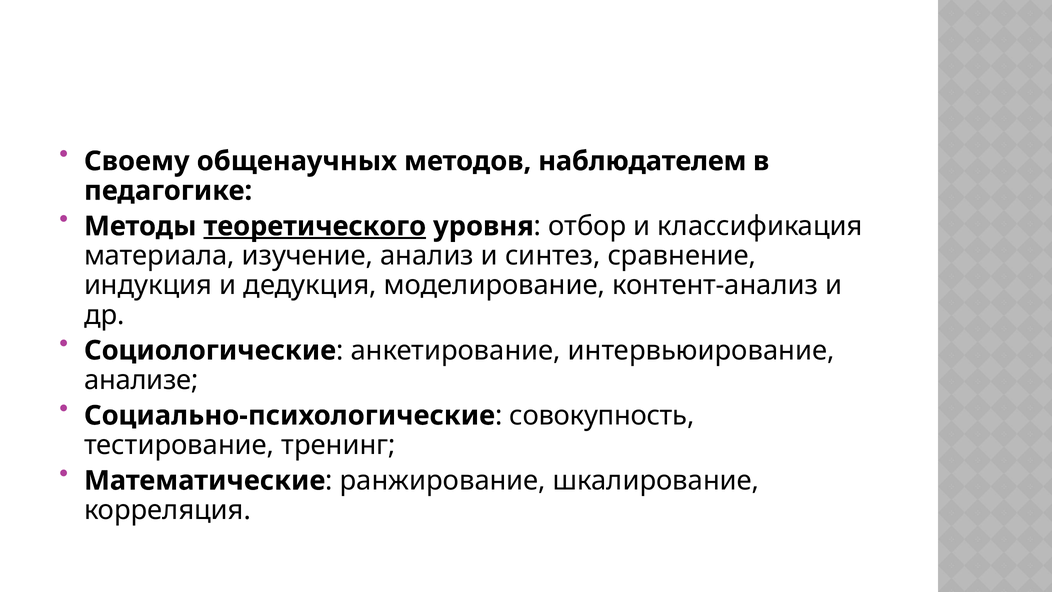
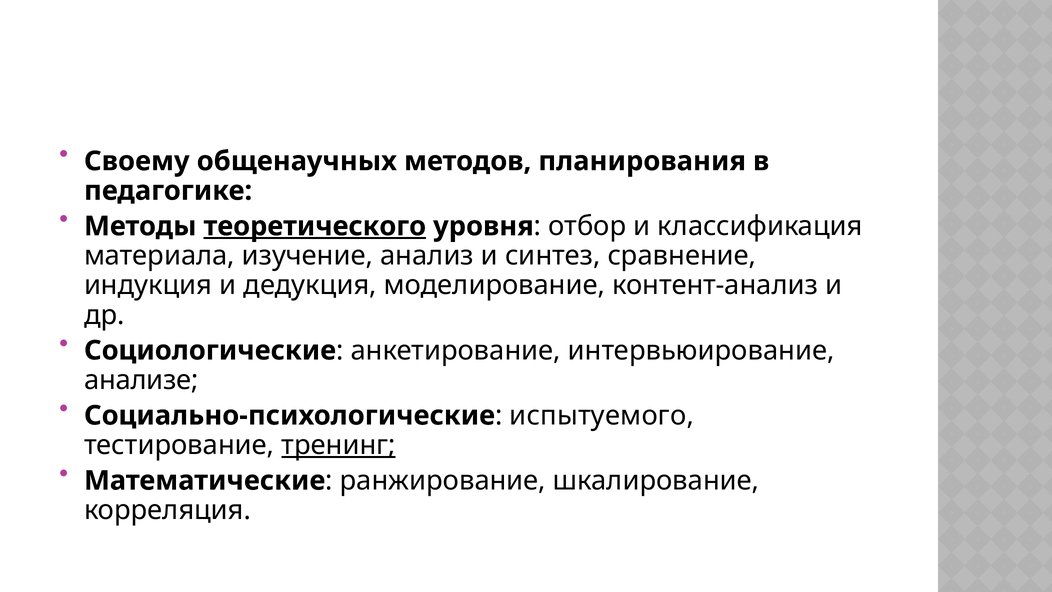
наблюдателем: наблюдателем -> планирования (642, 161)
совокупность: совокупность -> испытуемого (602, 415)
тренинг underline: none -> present (338, 445)
